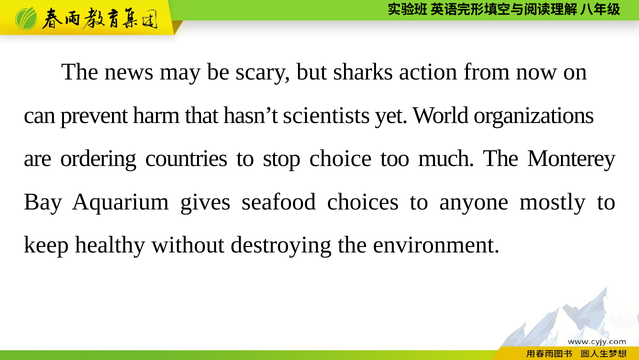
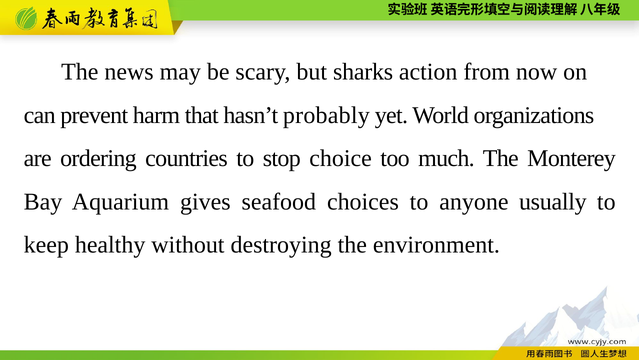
scientists: scientists -> probably (326, 115)
mostly: mostly -> usually (553, 201)
